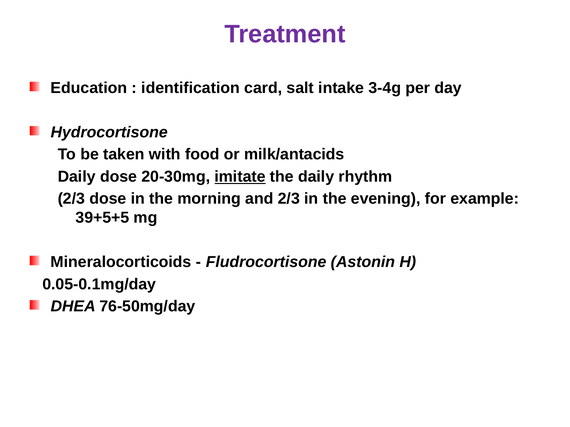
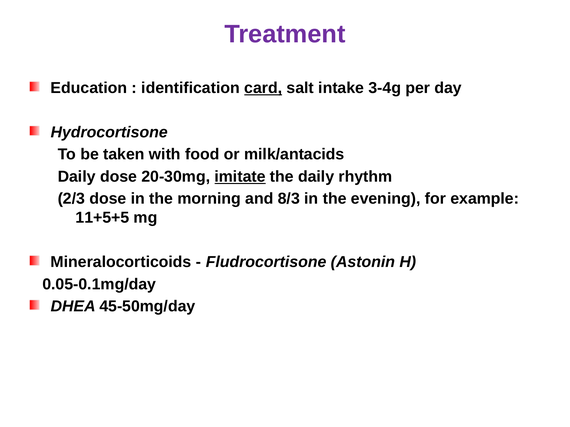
card underline: none -> present (263, 88)
and 2/3: 2/3 -> 8/3 (289, 199)
39+5+5: 39+5+5 -> 11+5+5 (102, 218)
76-50mg/day: 76-50mg/day -> 45-50mg/day (147, 307)
